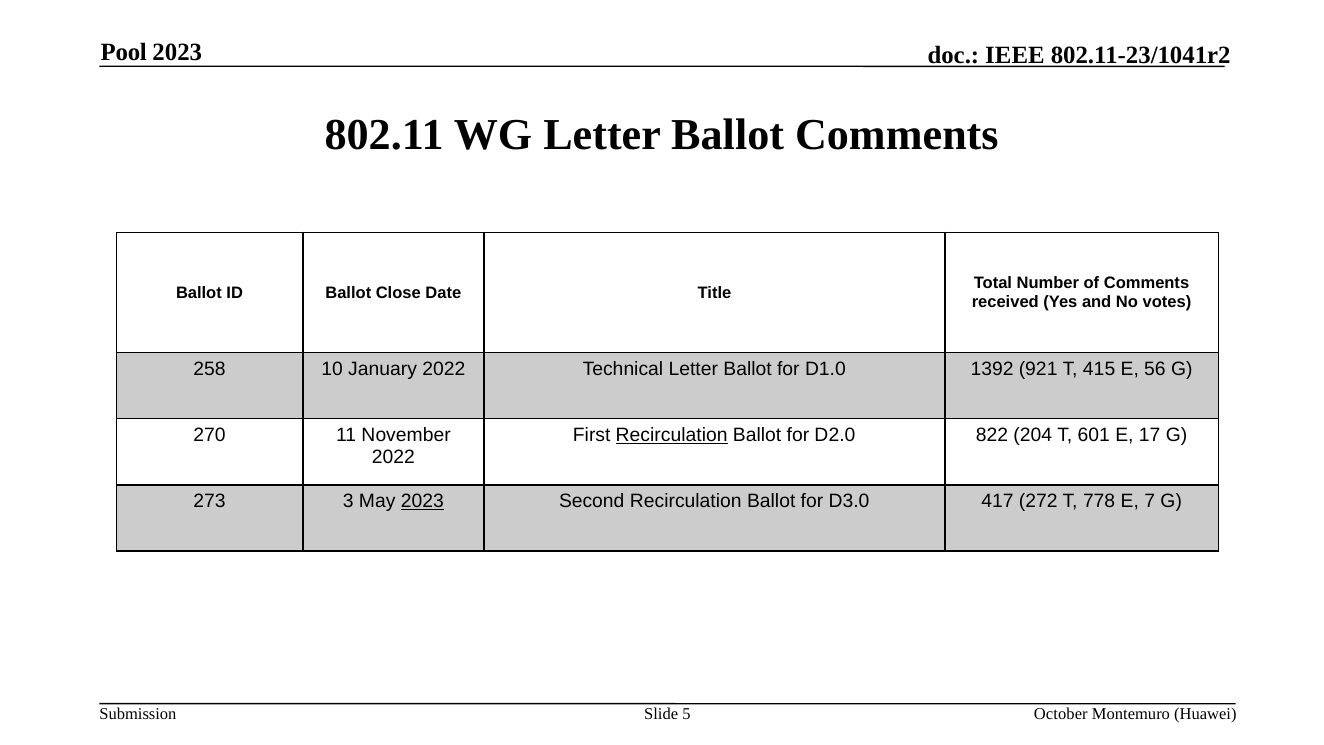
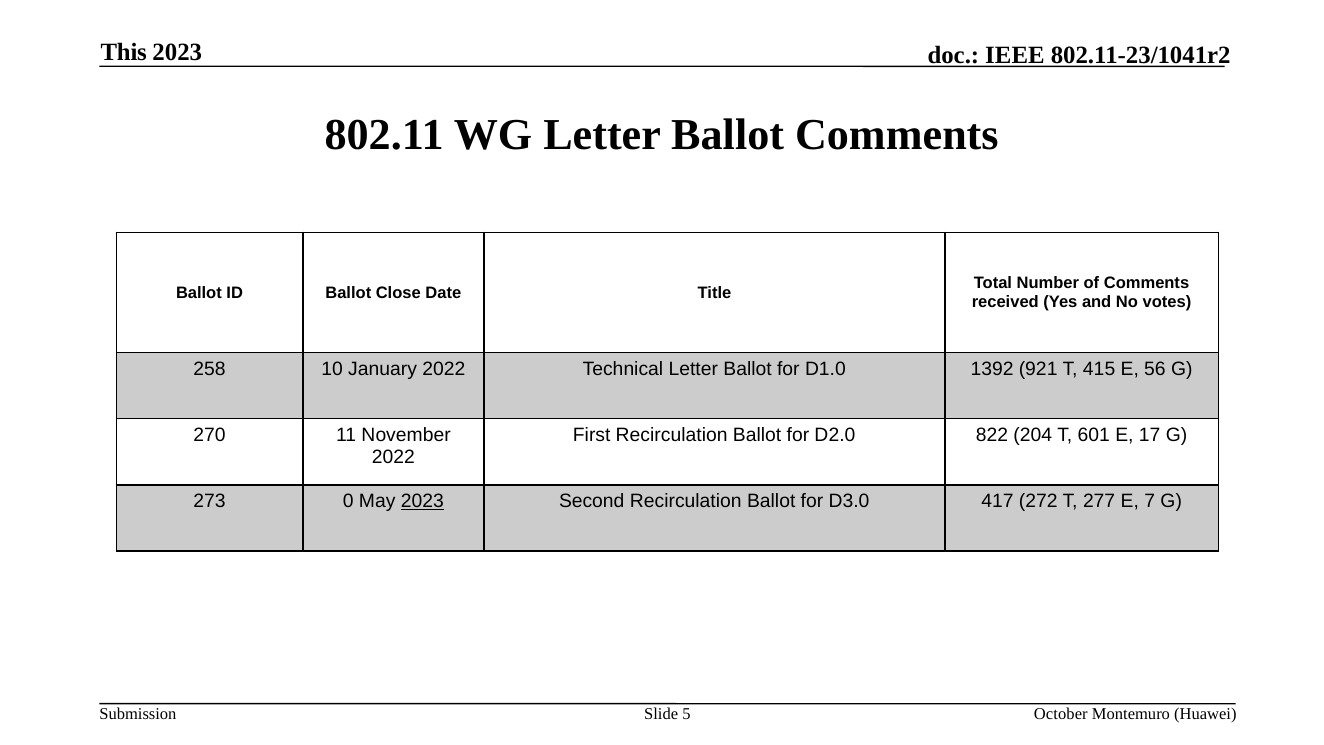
Pool: Pool -> This (124, 53)
Recirculation underline: present -> none (672, 435)
3: 3 -> 0 (348, 501)
778: 778 -> 277 (1099, 501)
